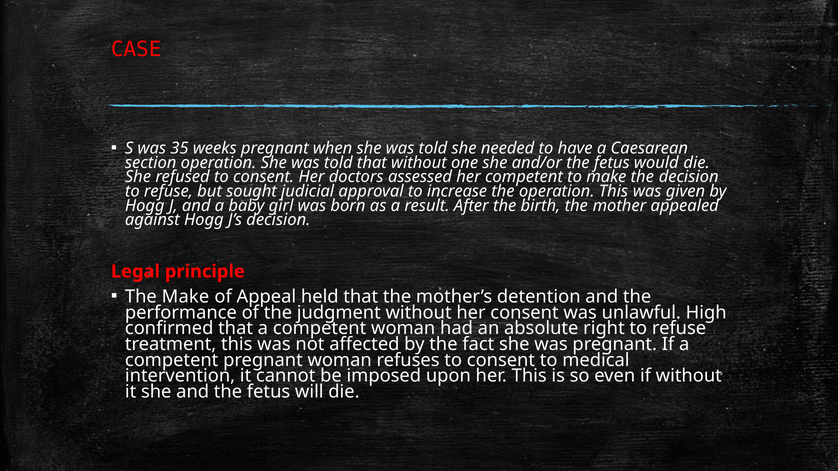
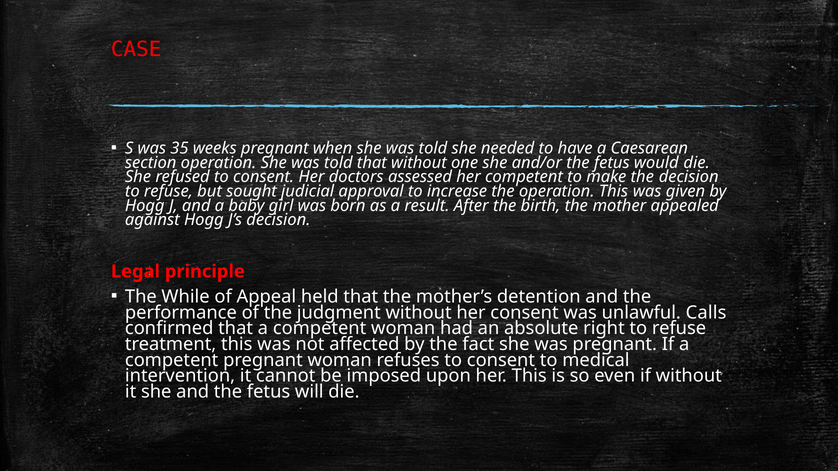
The Make: Make -> While (186, 297)
High: High -> Calls (706, 313)
